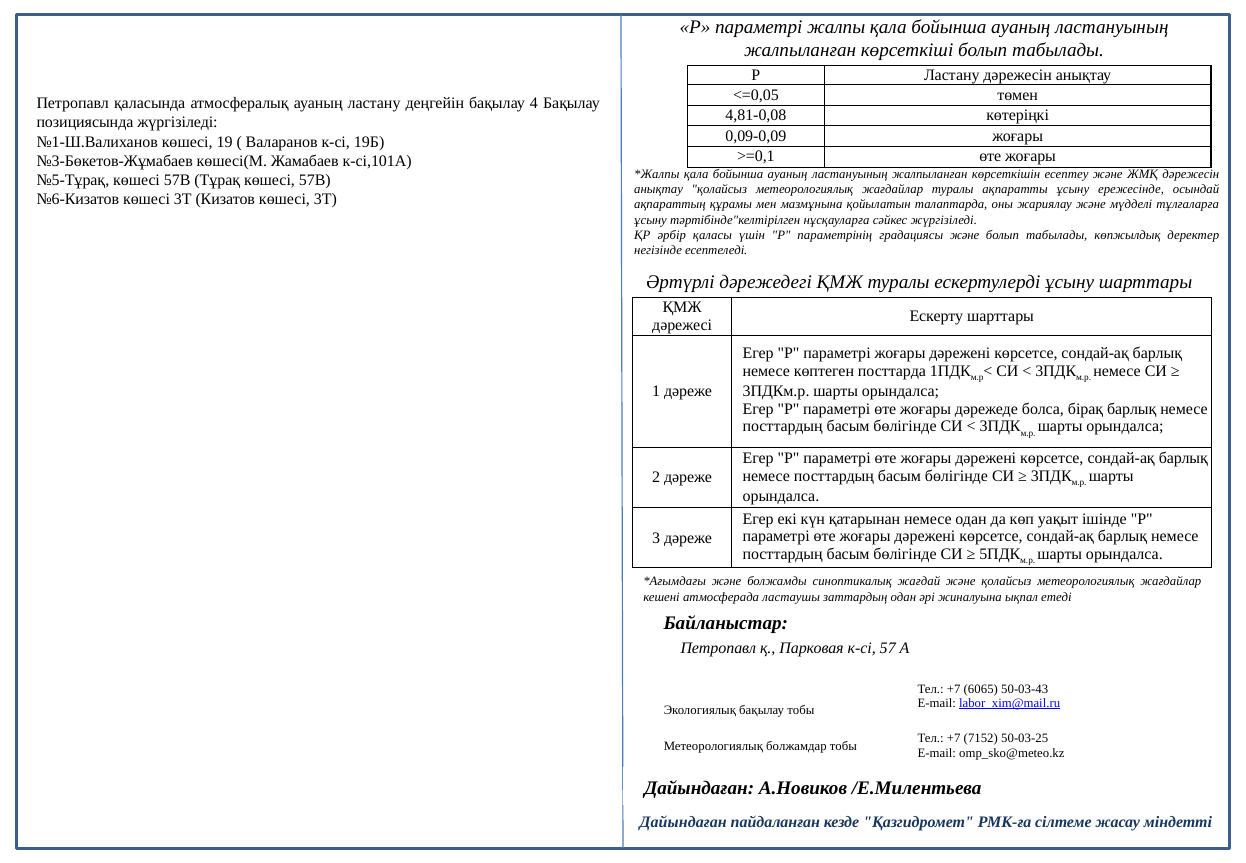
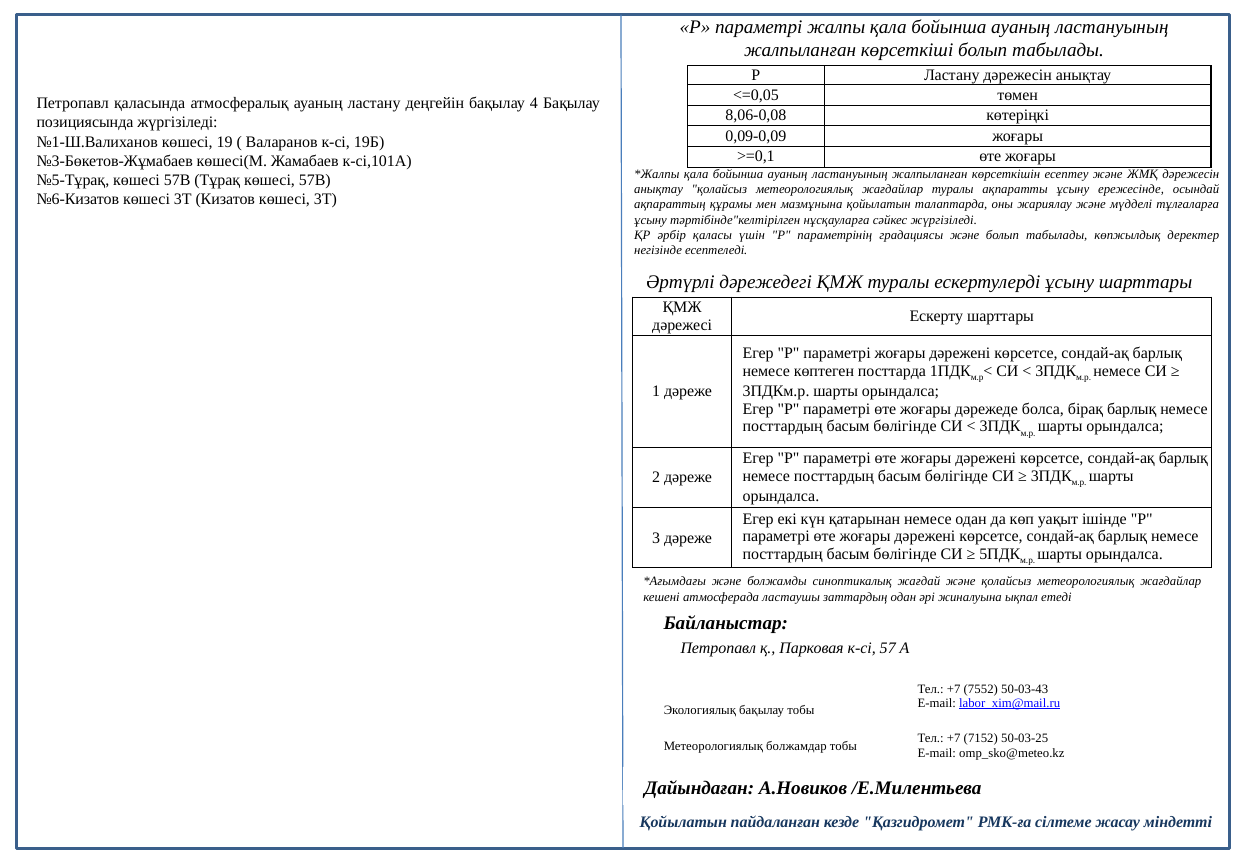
4,81-0,08: 4,81-0,08 -> 8,06-0,08 (756, 115)
6065: 6065 -> 7552 (981, 689)
Дайындаған: Дайындаған -> Қойылатын (683, 821)
